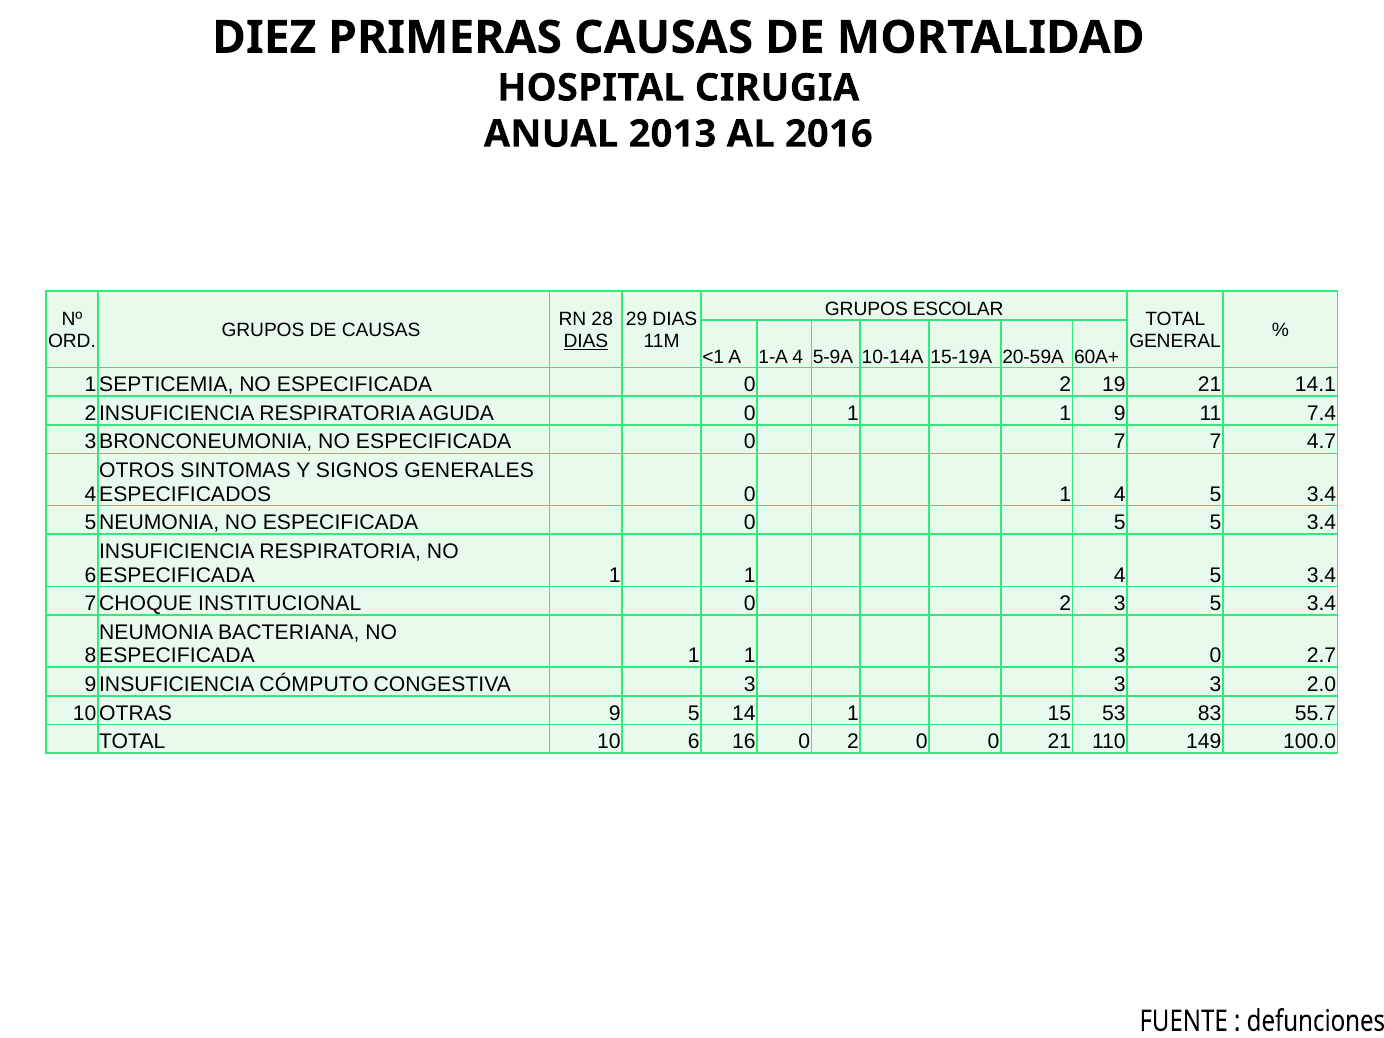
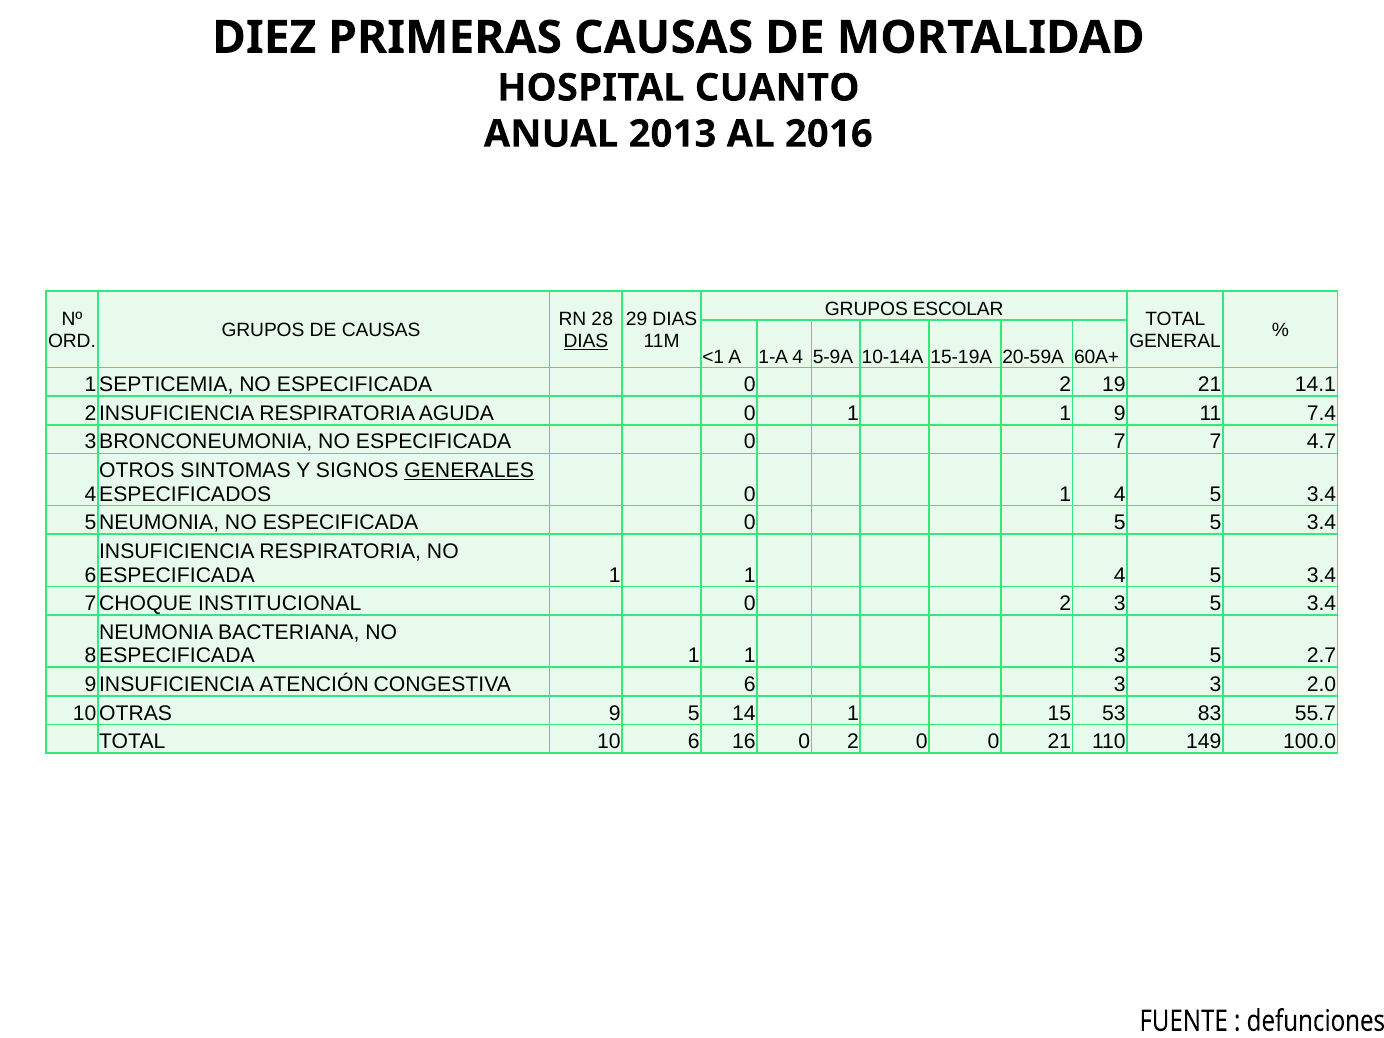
CIRUGIA: CIRUGIA -> CUANTO (777, 88)
GENERALES underline: none -> present (469, 471)
1 3 0: 0 -> 5 (1216, 656)
CÓMPUTO: CÓMPUTO -> ATENCIÓN (314, 685)
CONGESTIVA 3: 3 -> 6 (750, 685)
